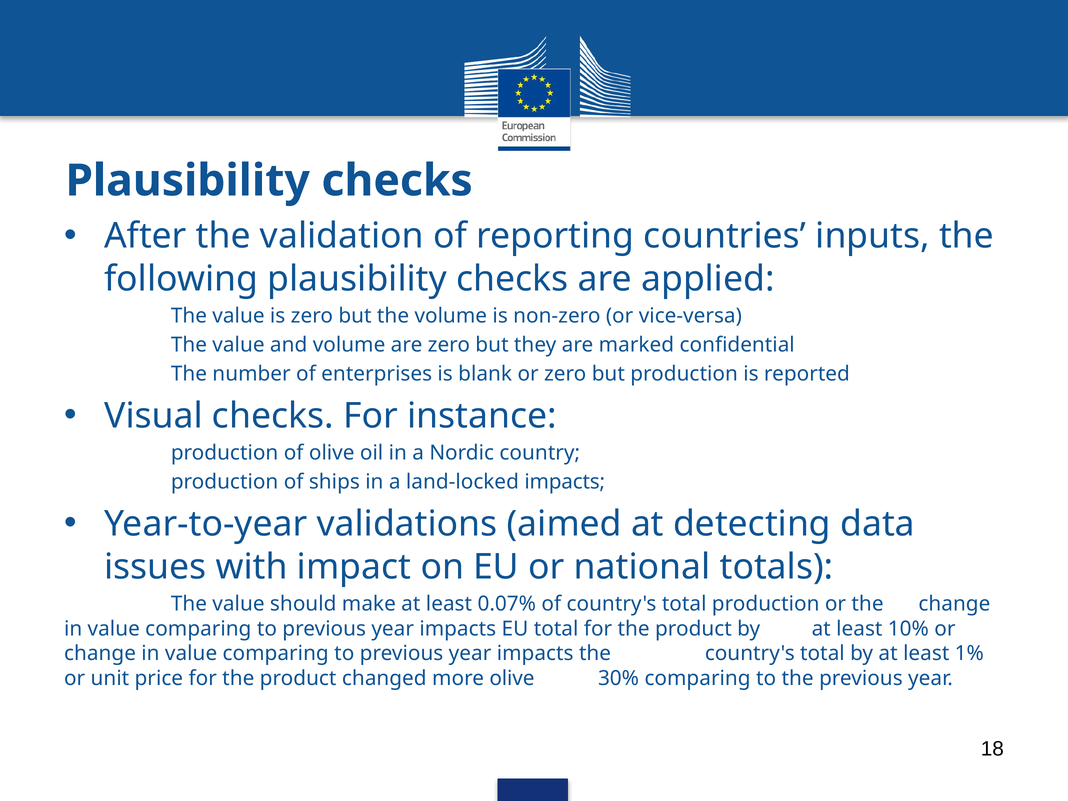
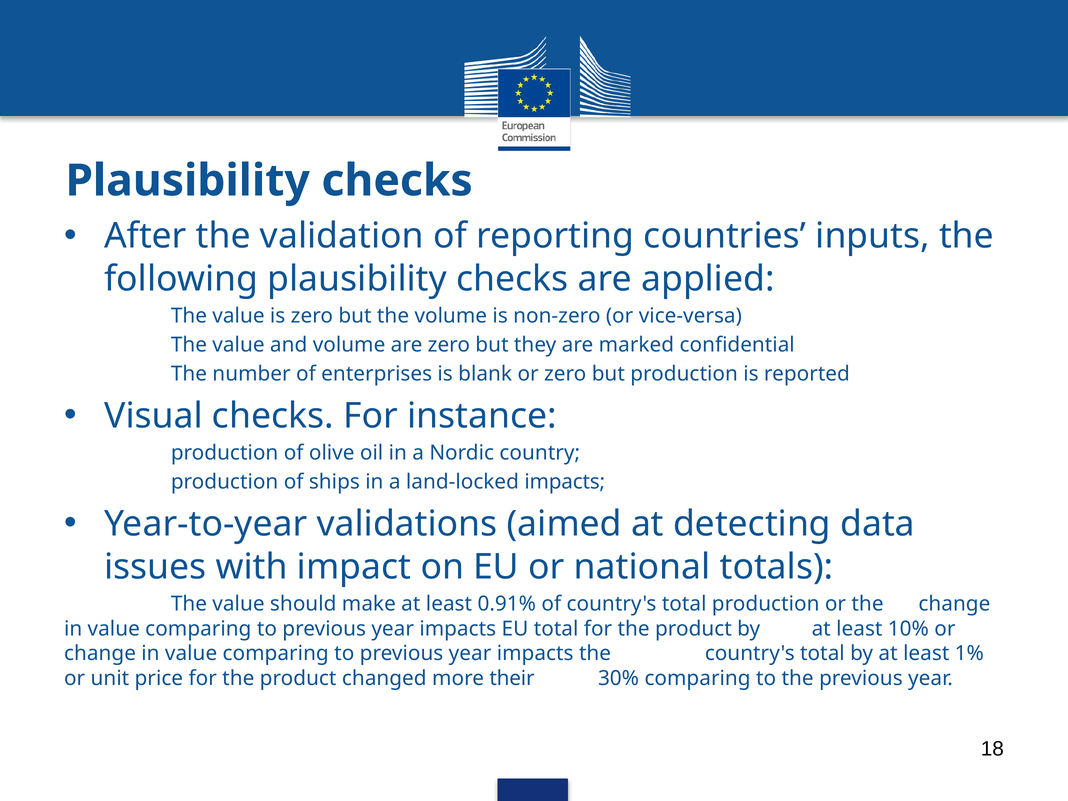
0.07%: 0.07% -> 0.91% (507, 604)
more olive: olive -> their (512, 679)
